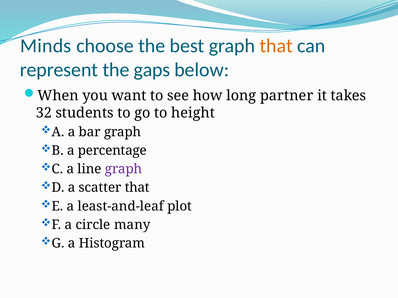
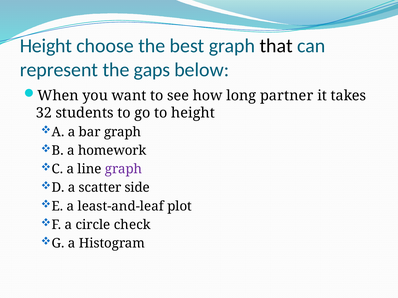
Minds: Minds -> Height (46, 46)
that colour: orange -> black (276, 46)
percentage: percentage -> homework (112, 151)
scatter that: that -> side (137, 188)
many: many -> check (132, 225)
